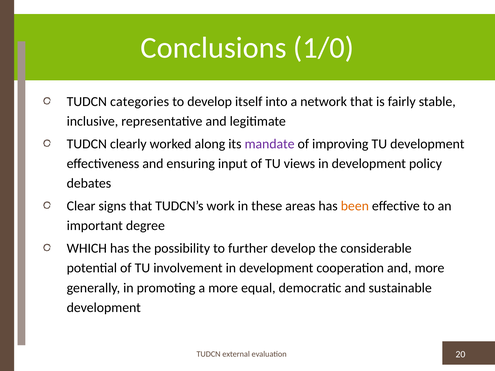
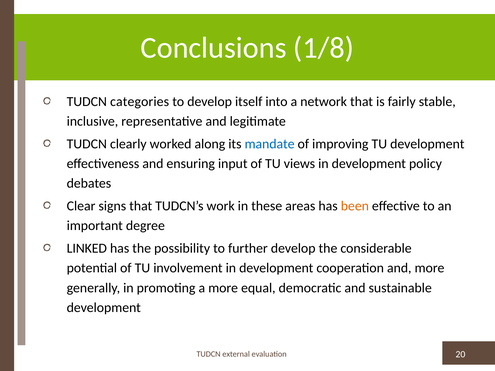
1/0: 1/0 -> 1/8 (324, 48)
mandate colour: purple -> blue (270, 144)
WHICH: WHICH -> LINKED (87, 248)
